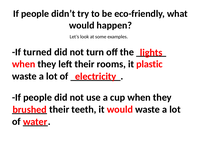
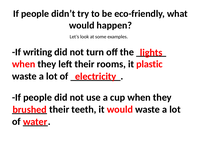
turned: turned -> writing (38, 52)
